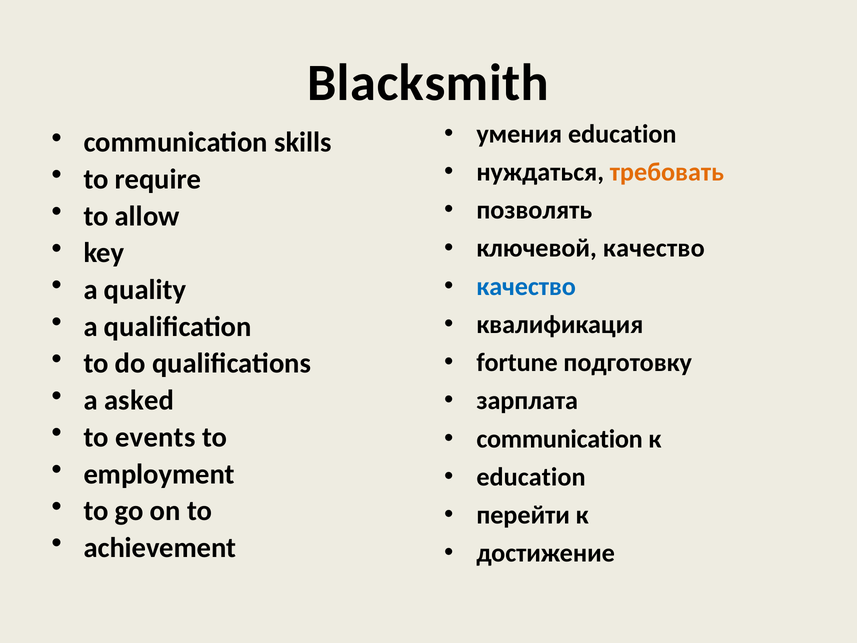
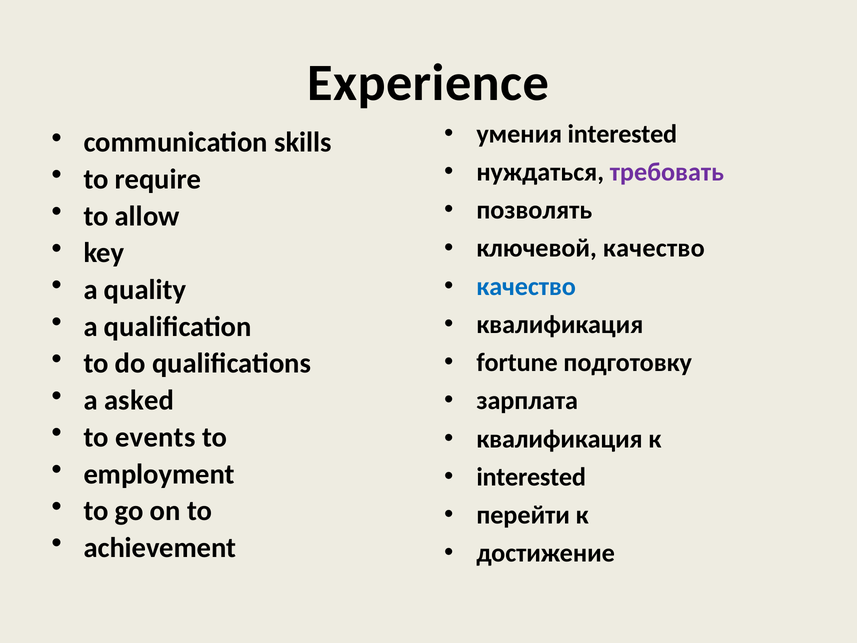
Blacksmith: Blacksmith -> Experience (428, 83)
умения education: education -> interested (622, 134)
требовать colour: orange -> purple (667, 172)
communication: communication -> квалификация (559, 439)
education: education -> interested (531, 477)
